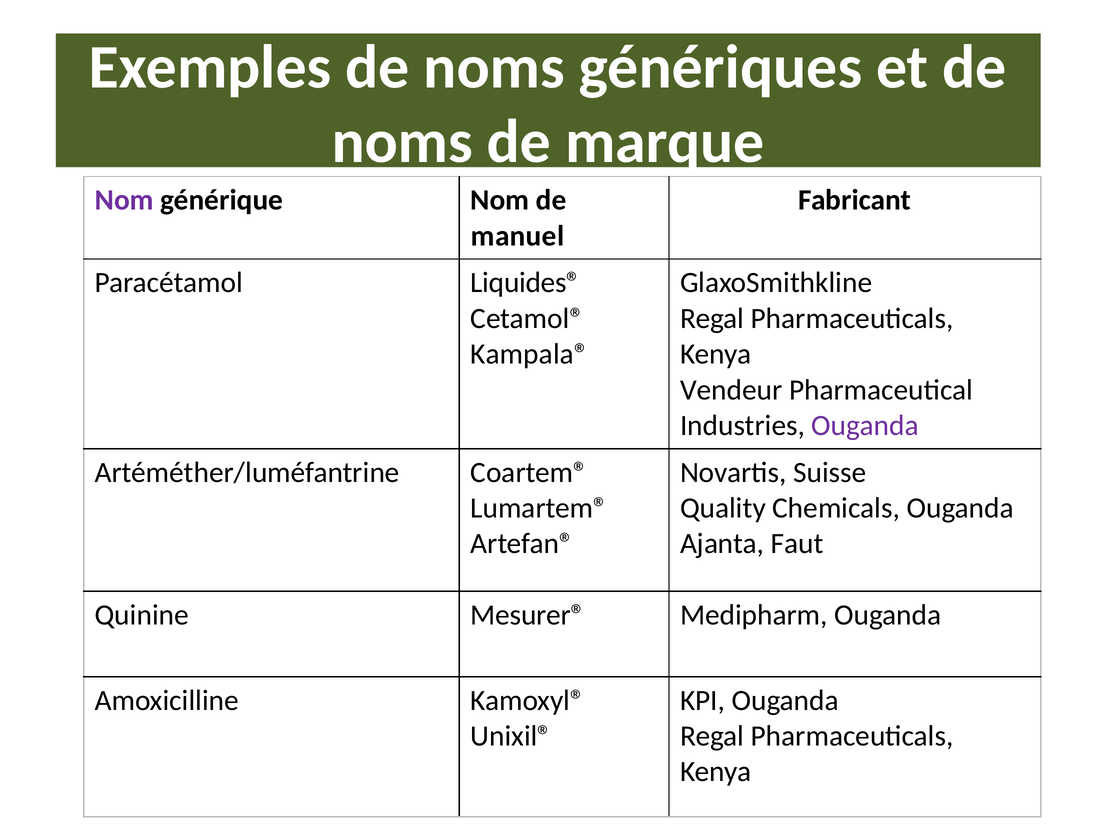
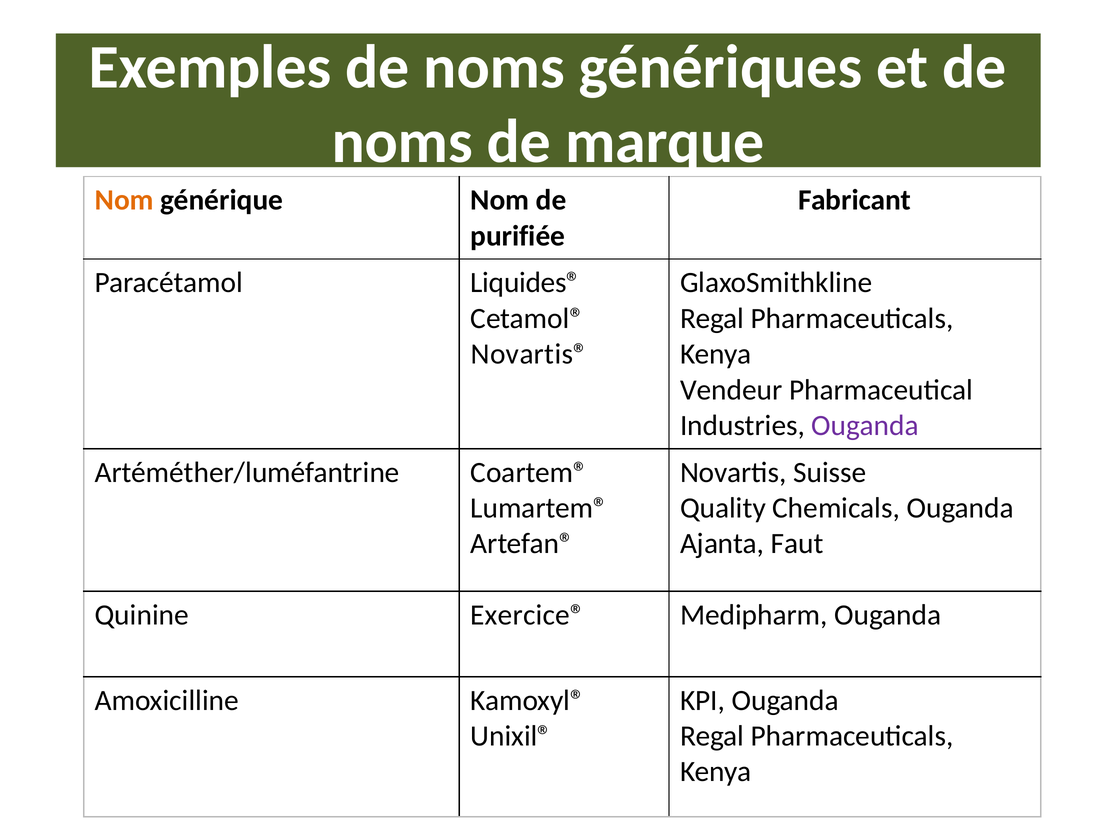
Nom colour: purple -> orange (124, 200)
manuel: manuel -> purifiée (518, 236)
Kampala®: Kampala® -> Novartis® (530, 354)
Mesurer®: Mesurer® -> Exercice® (528, 615)
